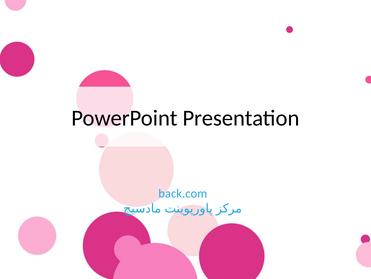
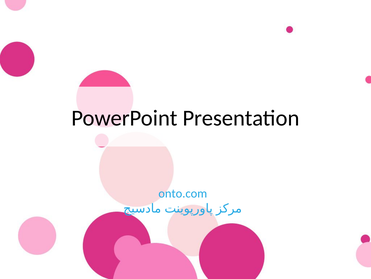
back.com: back.com -> onto.com (183, 193)
